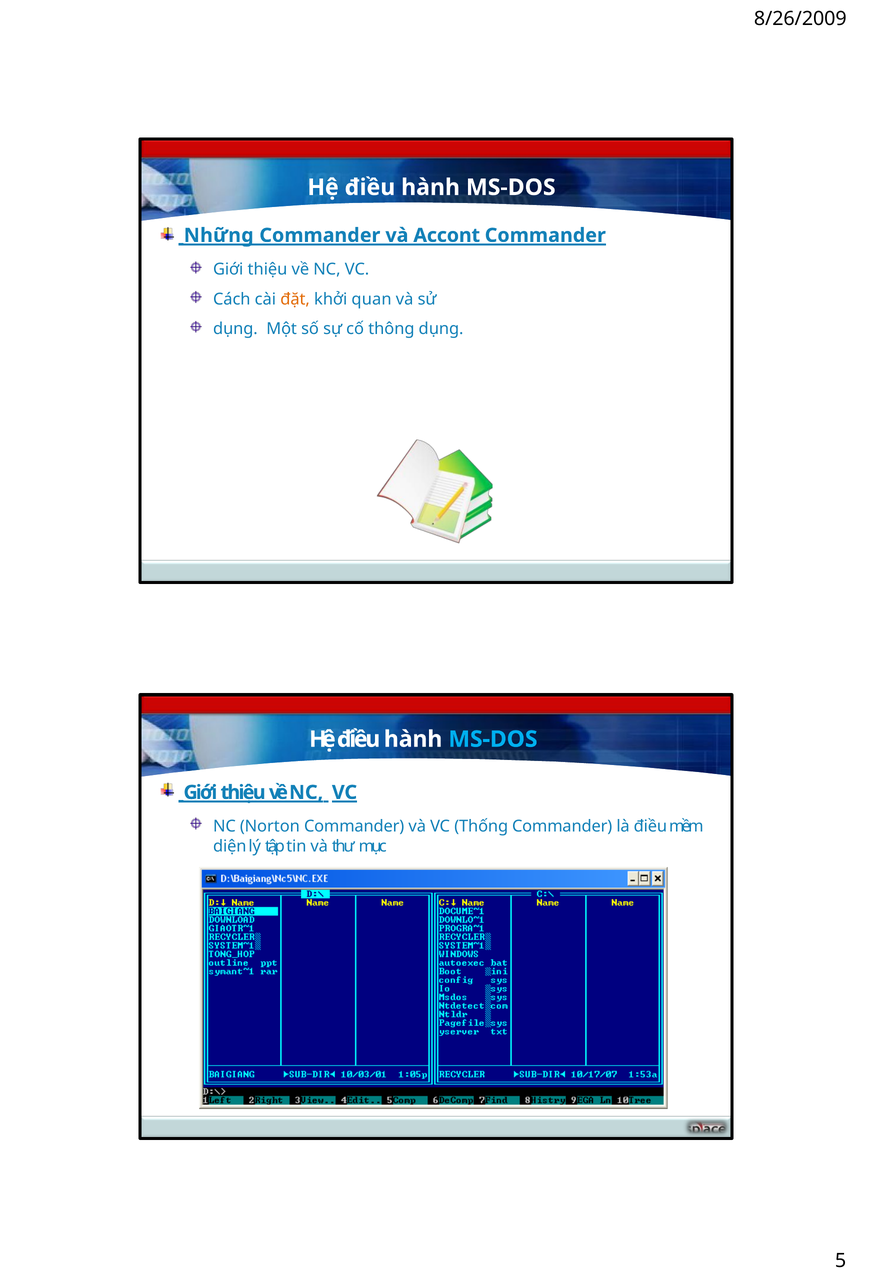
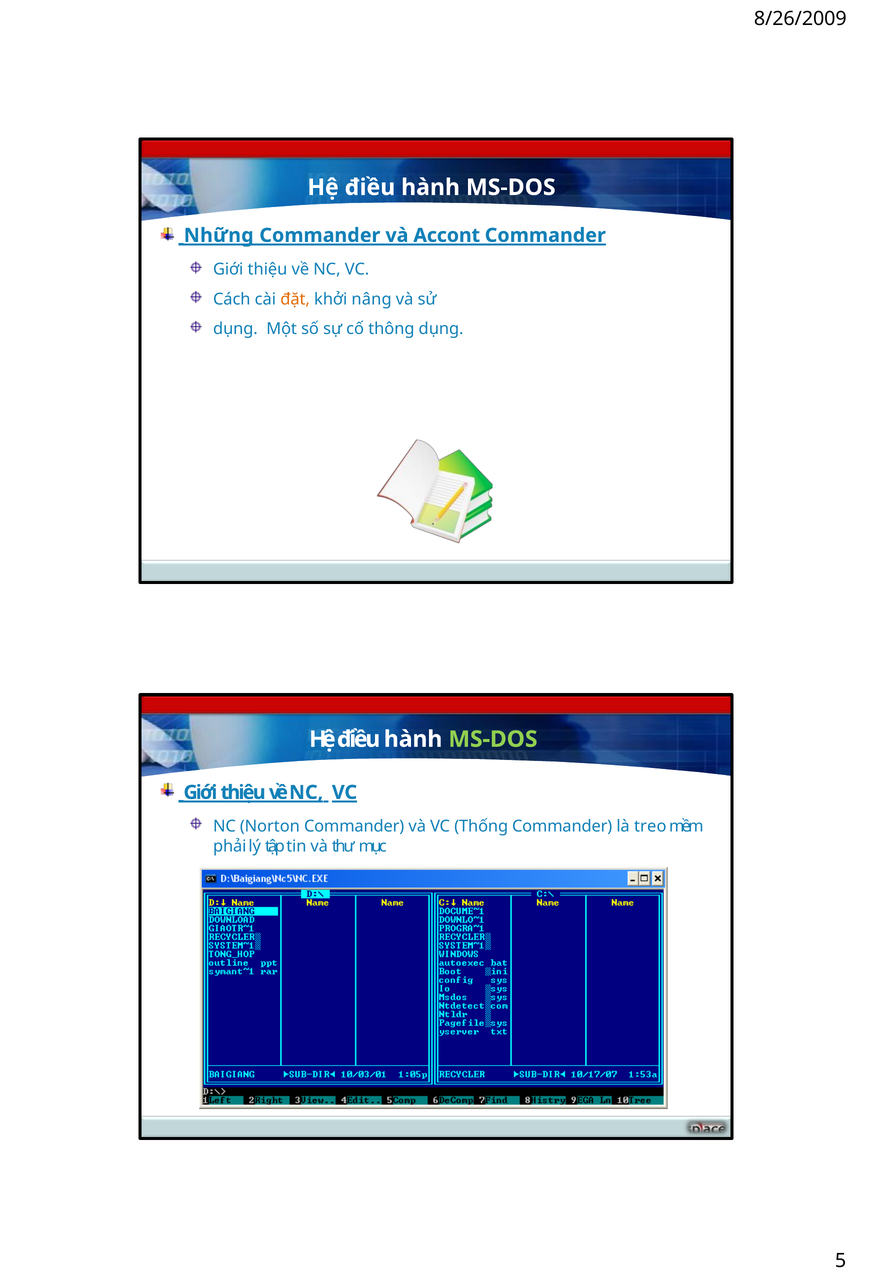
quan: quan -> nâng (372, 299)
MS-DOS colour: light blue -> light green (493, 739)
là điều: điều -> treo (650, 827)
diện: diện -> phải (230, 846)
